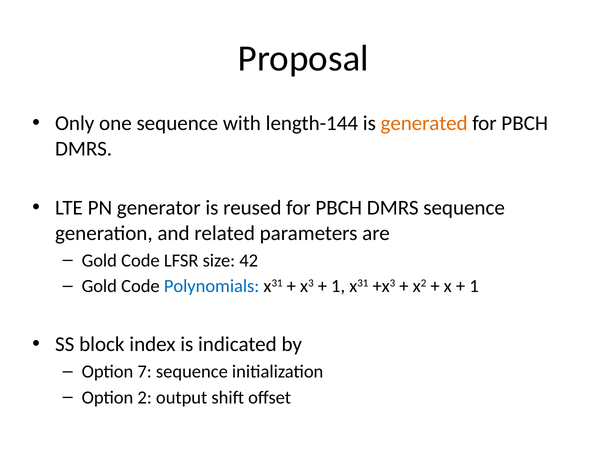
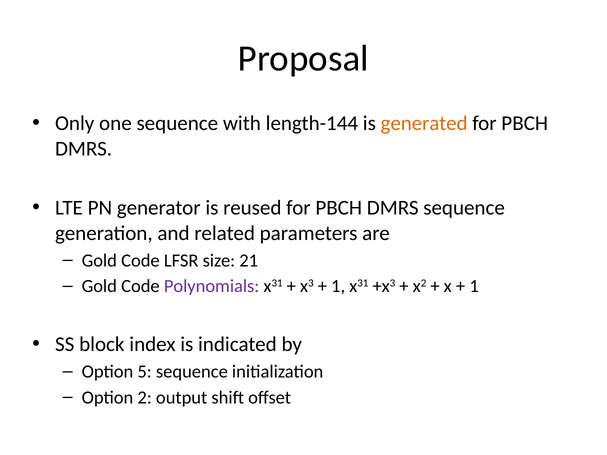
42: 42 -> 21 (249, 261)
Polynomials colour: blue -> purple (212, 287)
7: 7 -> 5 (145, 372)
